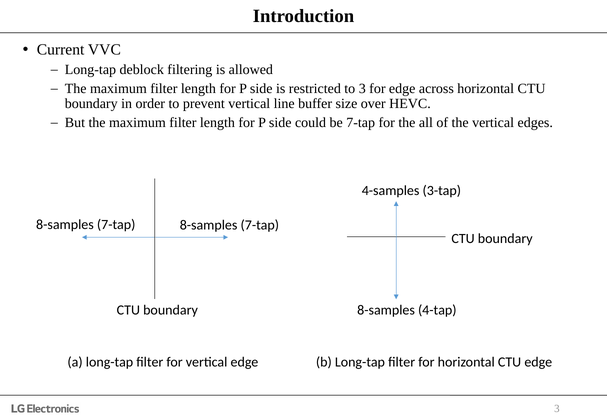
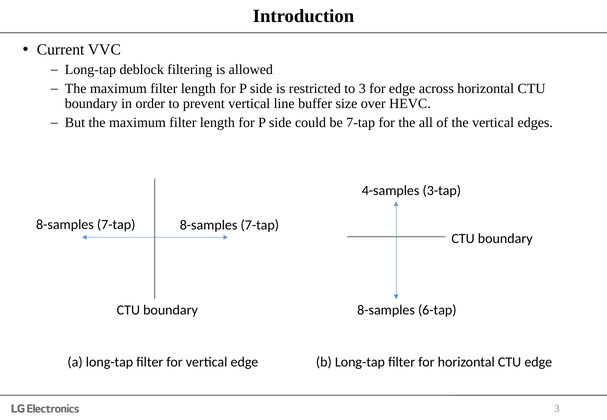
4-tap: 4-tap -> 6-tap (437, 310)
